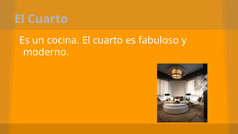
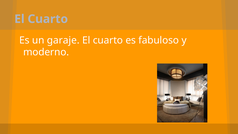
cocina: cocina -> garaje (63, 40)
